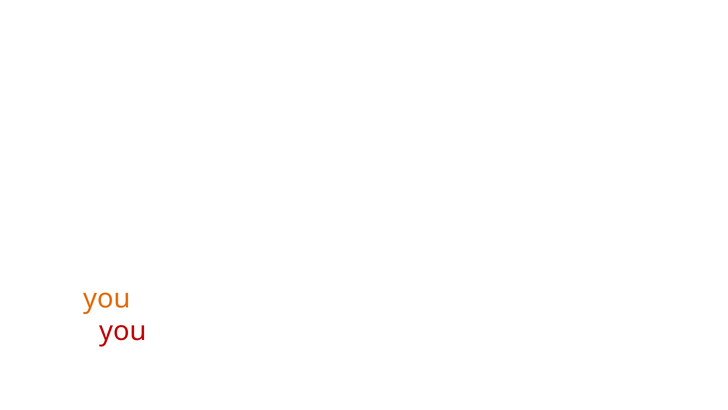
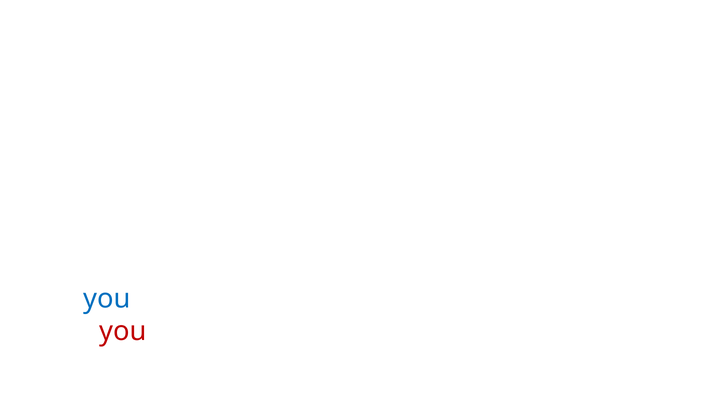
you colour: orange -> blue (107, 298)
